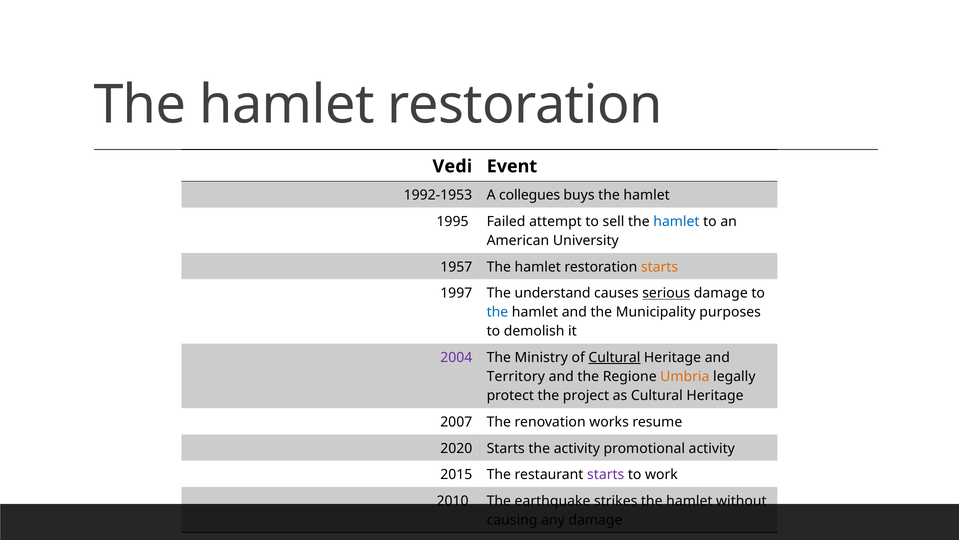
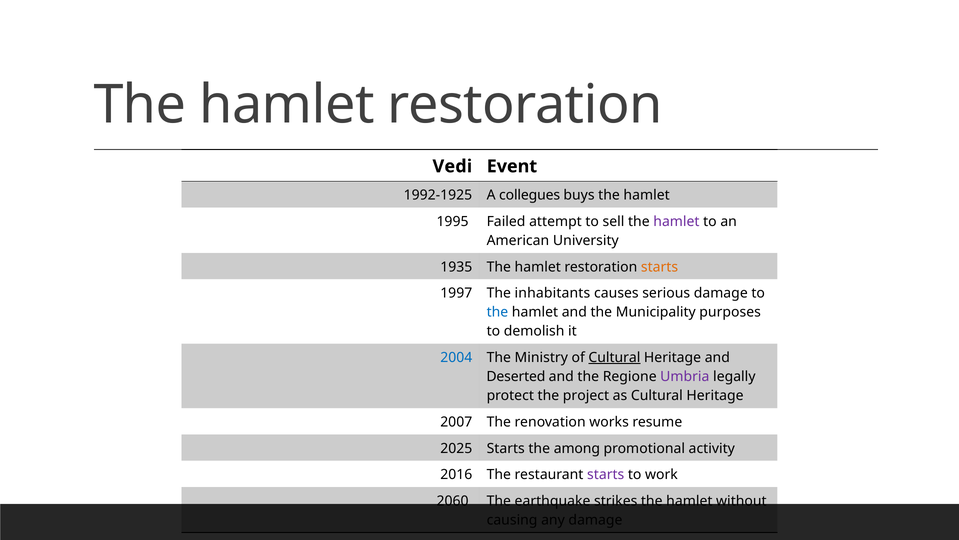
1992-1953: 1992-1953 -> 1992-1925 (438, 195)
hamlet colour: blue -> purple (676, 221)
1957: 1957 -> 1935 (456, 267)
understand: understand -> inhabitants (552, 293)
serious underline: present -> none (666, 293)
2004 colour: purple -> blue (456, 357)
Territory: Territory -> Deserted (516, 376)
Umbria colour: orange -> purple (685, 376)
2020: 2020 -> 2025 (456, 448)
the activity: activity -> among (577, 448)
2015: 2015 -> 2016 (456, 474)
2010: 2010 -> 2060 (453, 500)
